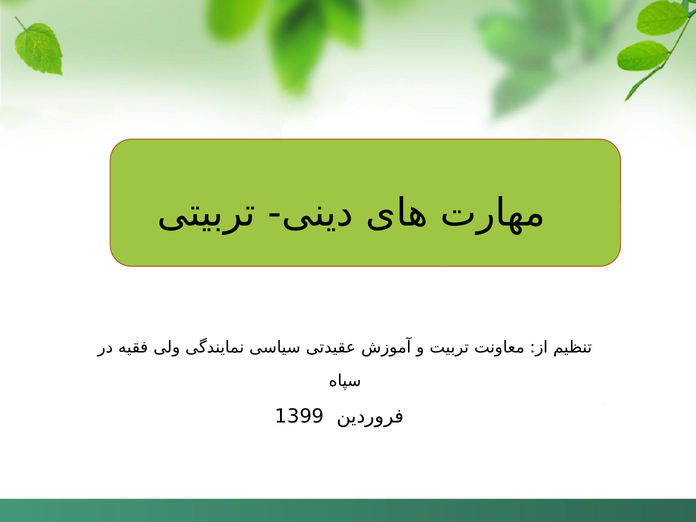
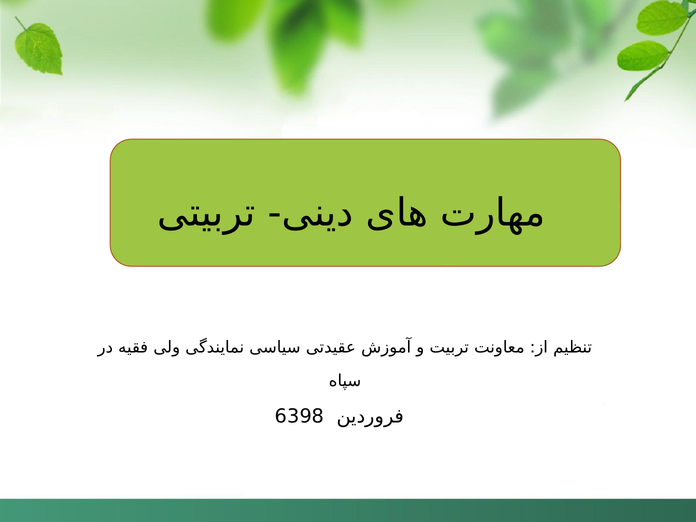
1399: 1399 -> 6398 (300, 417)
